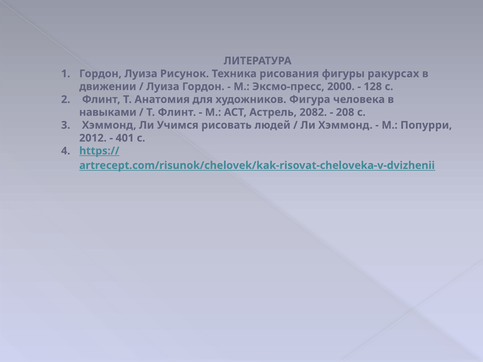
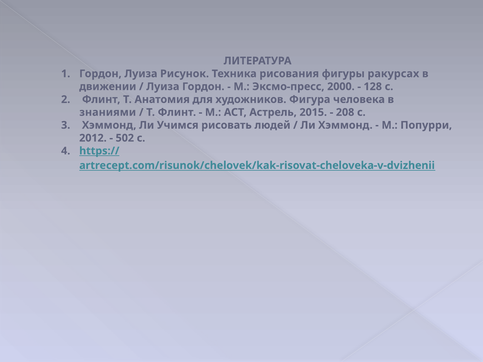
навыками: навыками -> знаниями (108, 112)
2082: 2082 -> 2015 (313, 112)
401: 401 -> 502 (125, 138)
